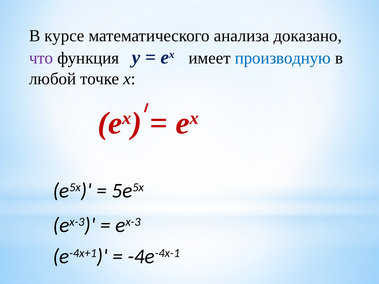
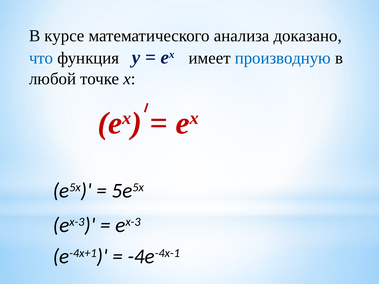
что colour: purple -> blue (41, 58)
